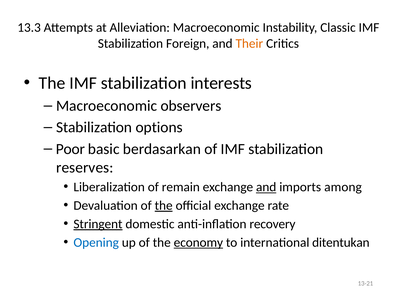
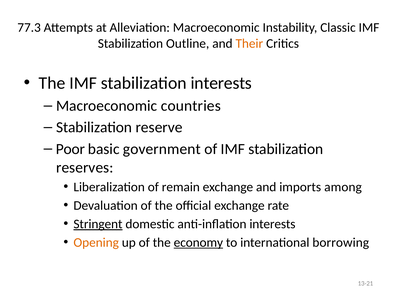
13.3: 13.3 -> 77.3 (29, 28)
Foreign: Foreign -> Outline (188, 44)
observers: observers -> countries (191, 106)
options: options -> reserve (159, 128)
berdasarkan: berdasarkan -> government (162, 149)
and underline: present -> none (266, 188)
the underline: present -> none (164, 206)
anti-inflation recovery: recovery -> interests (272, 225)
Opening colour: blue -> orange (96, 243)
ditentukan: ditentukan -> borrowing (341, 243)
